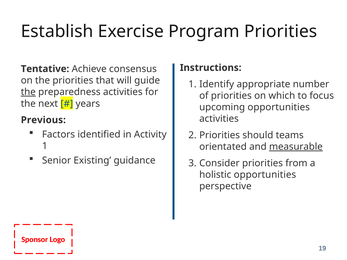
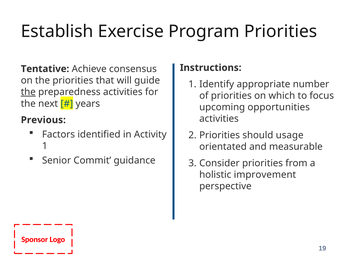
teams: teams -> usage (290, 135)
measurable underline: present -> none (296, 147)
Existing: Existing -> Commit (92, 161)
holistic opportunities: opportunities -> improvement (265, 175)
